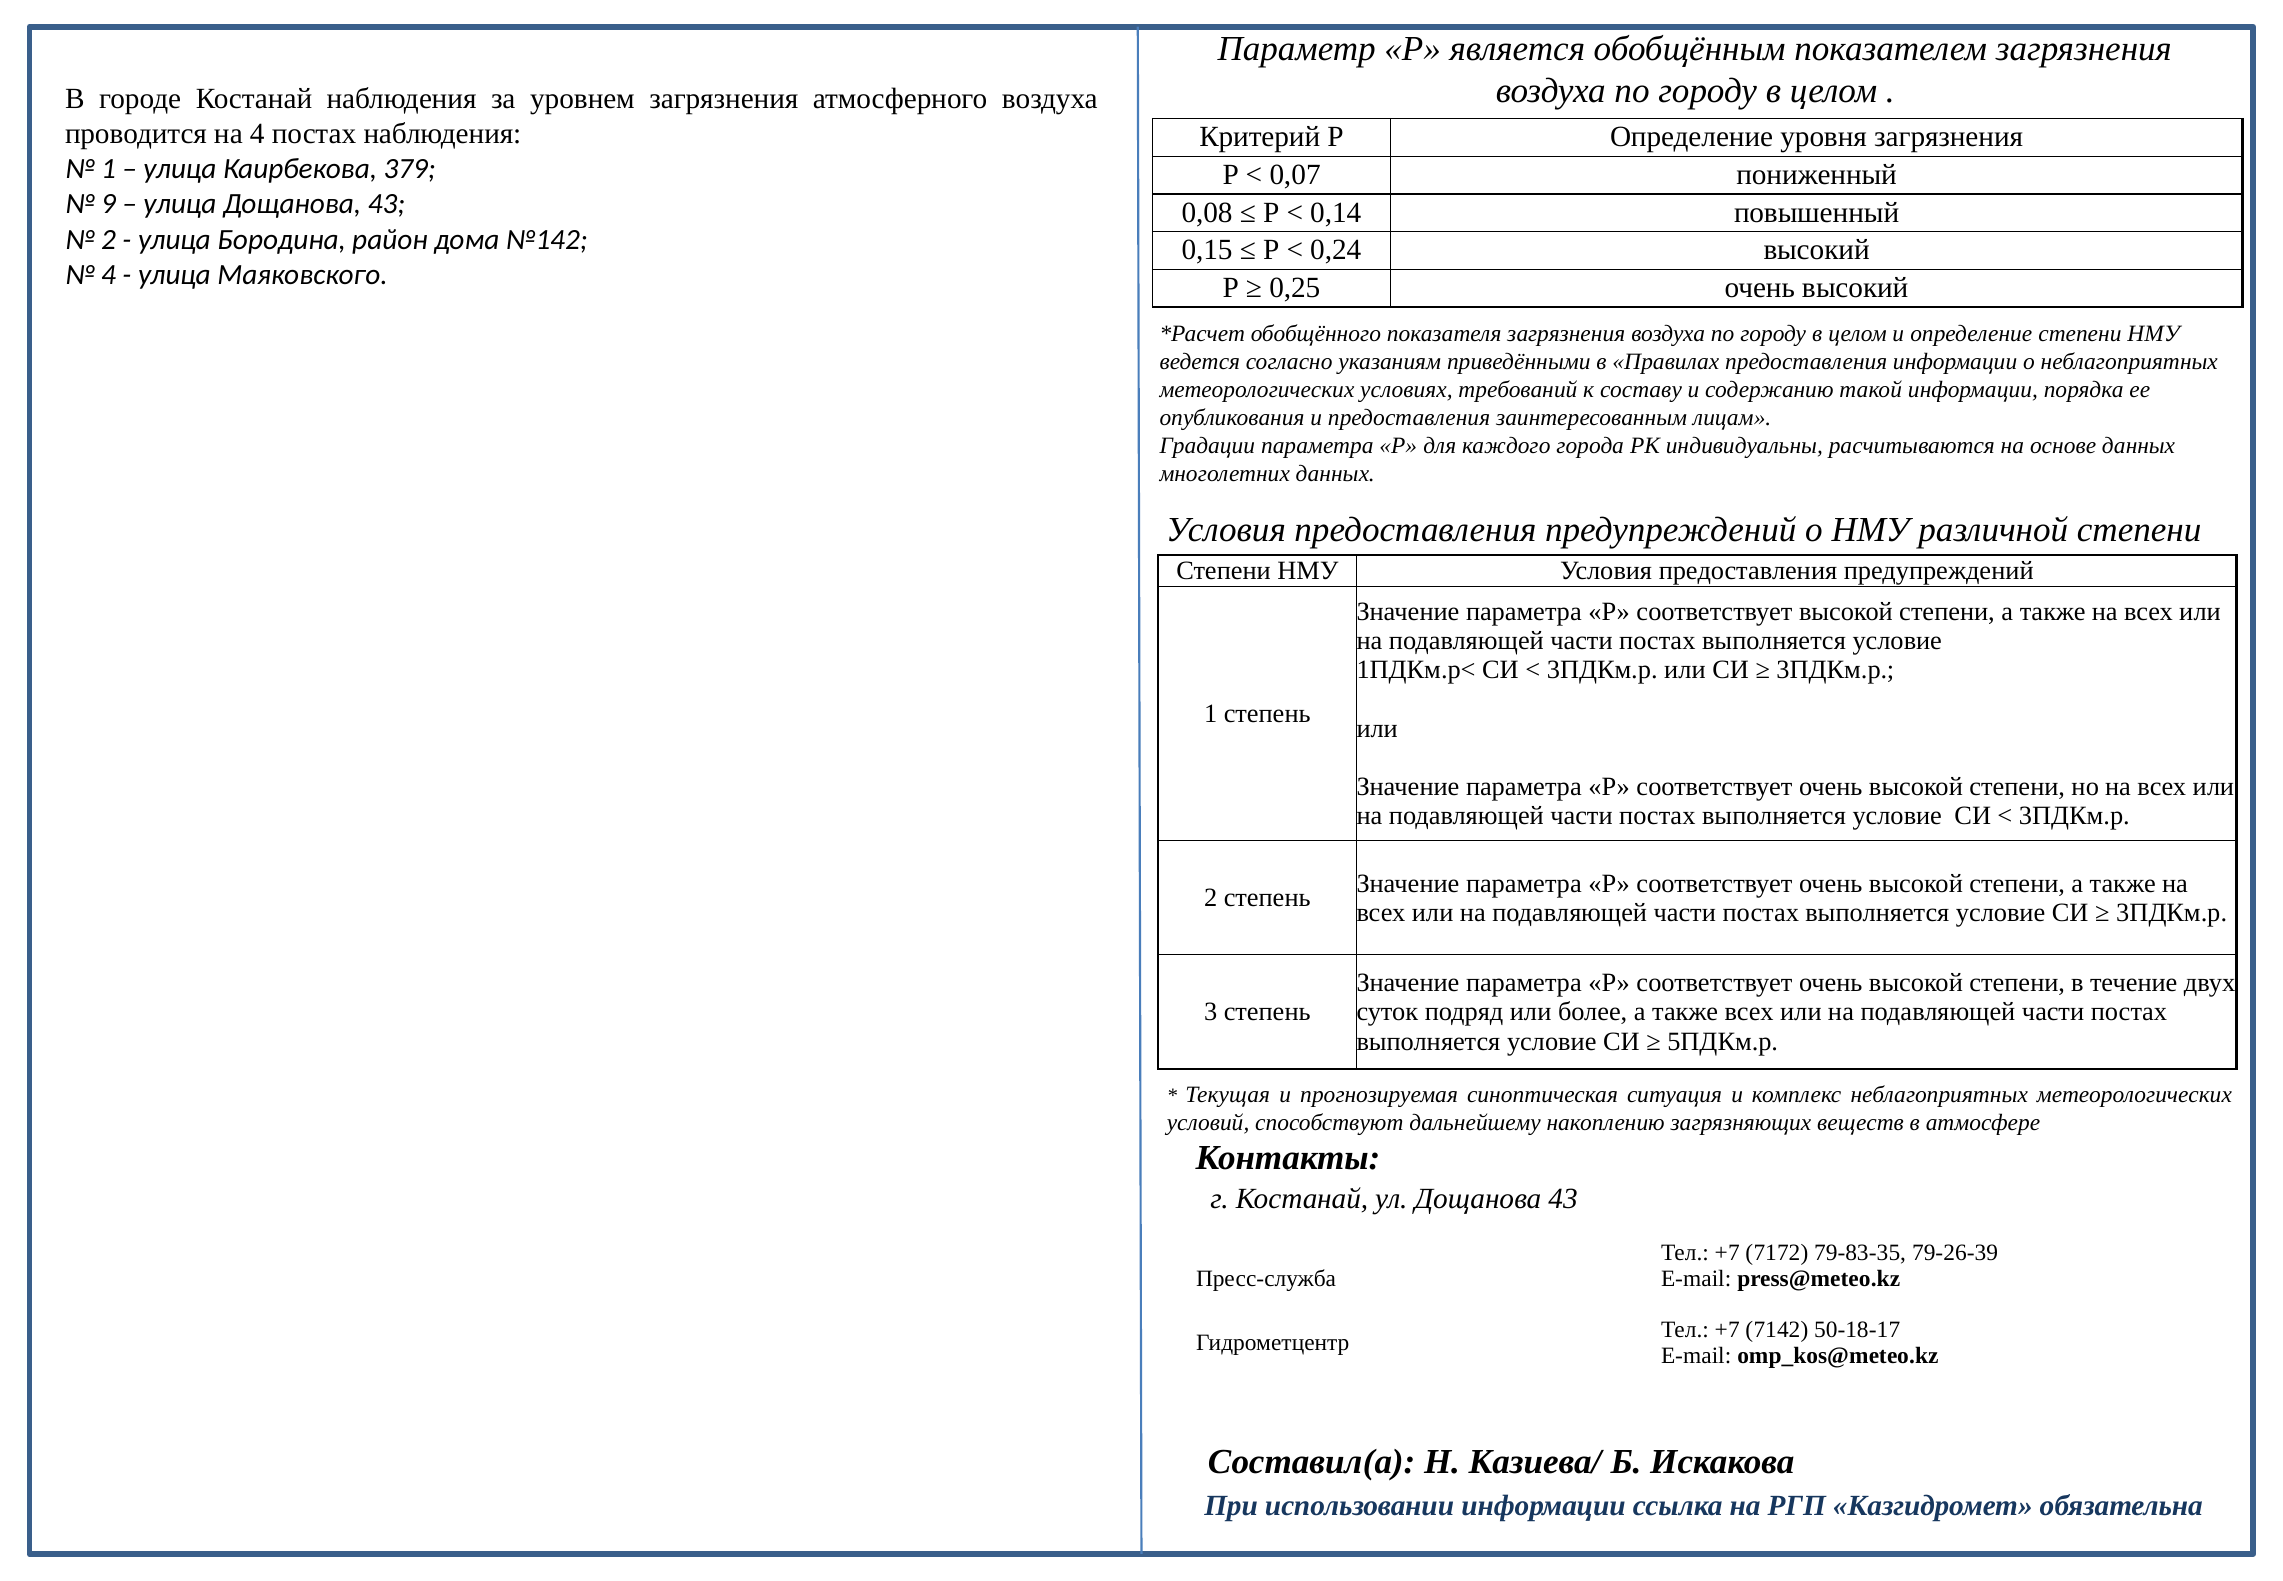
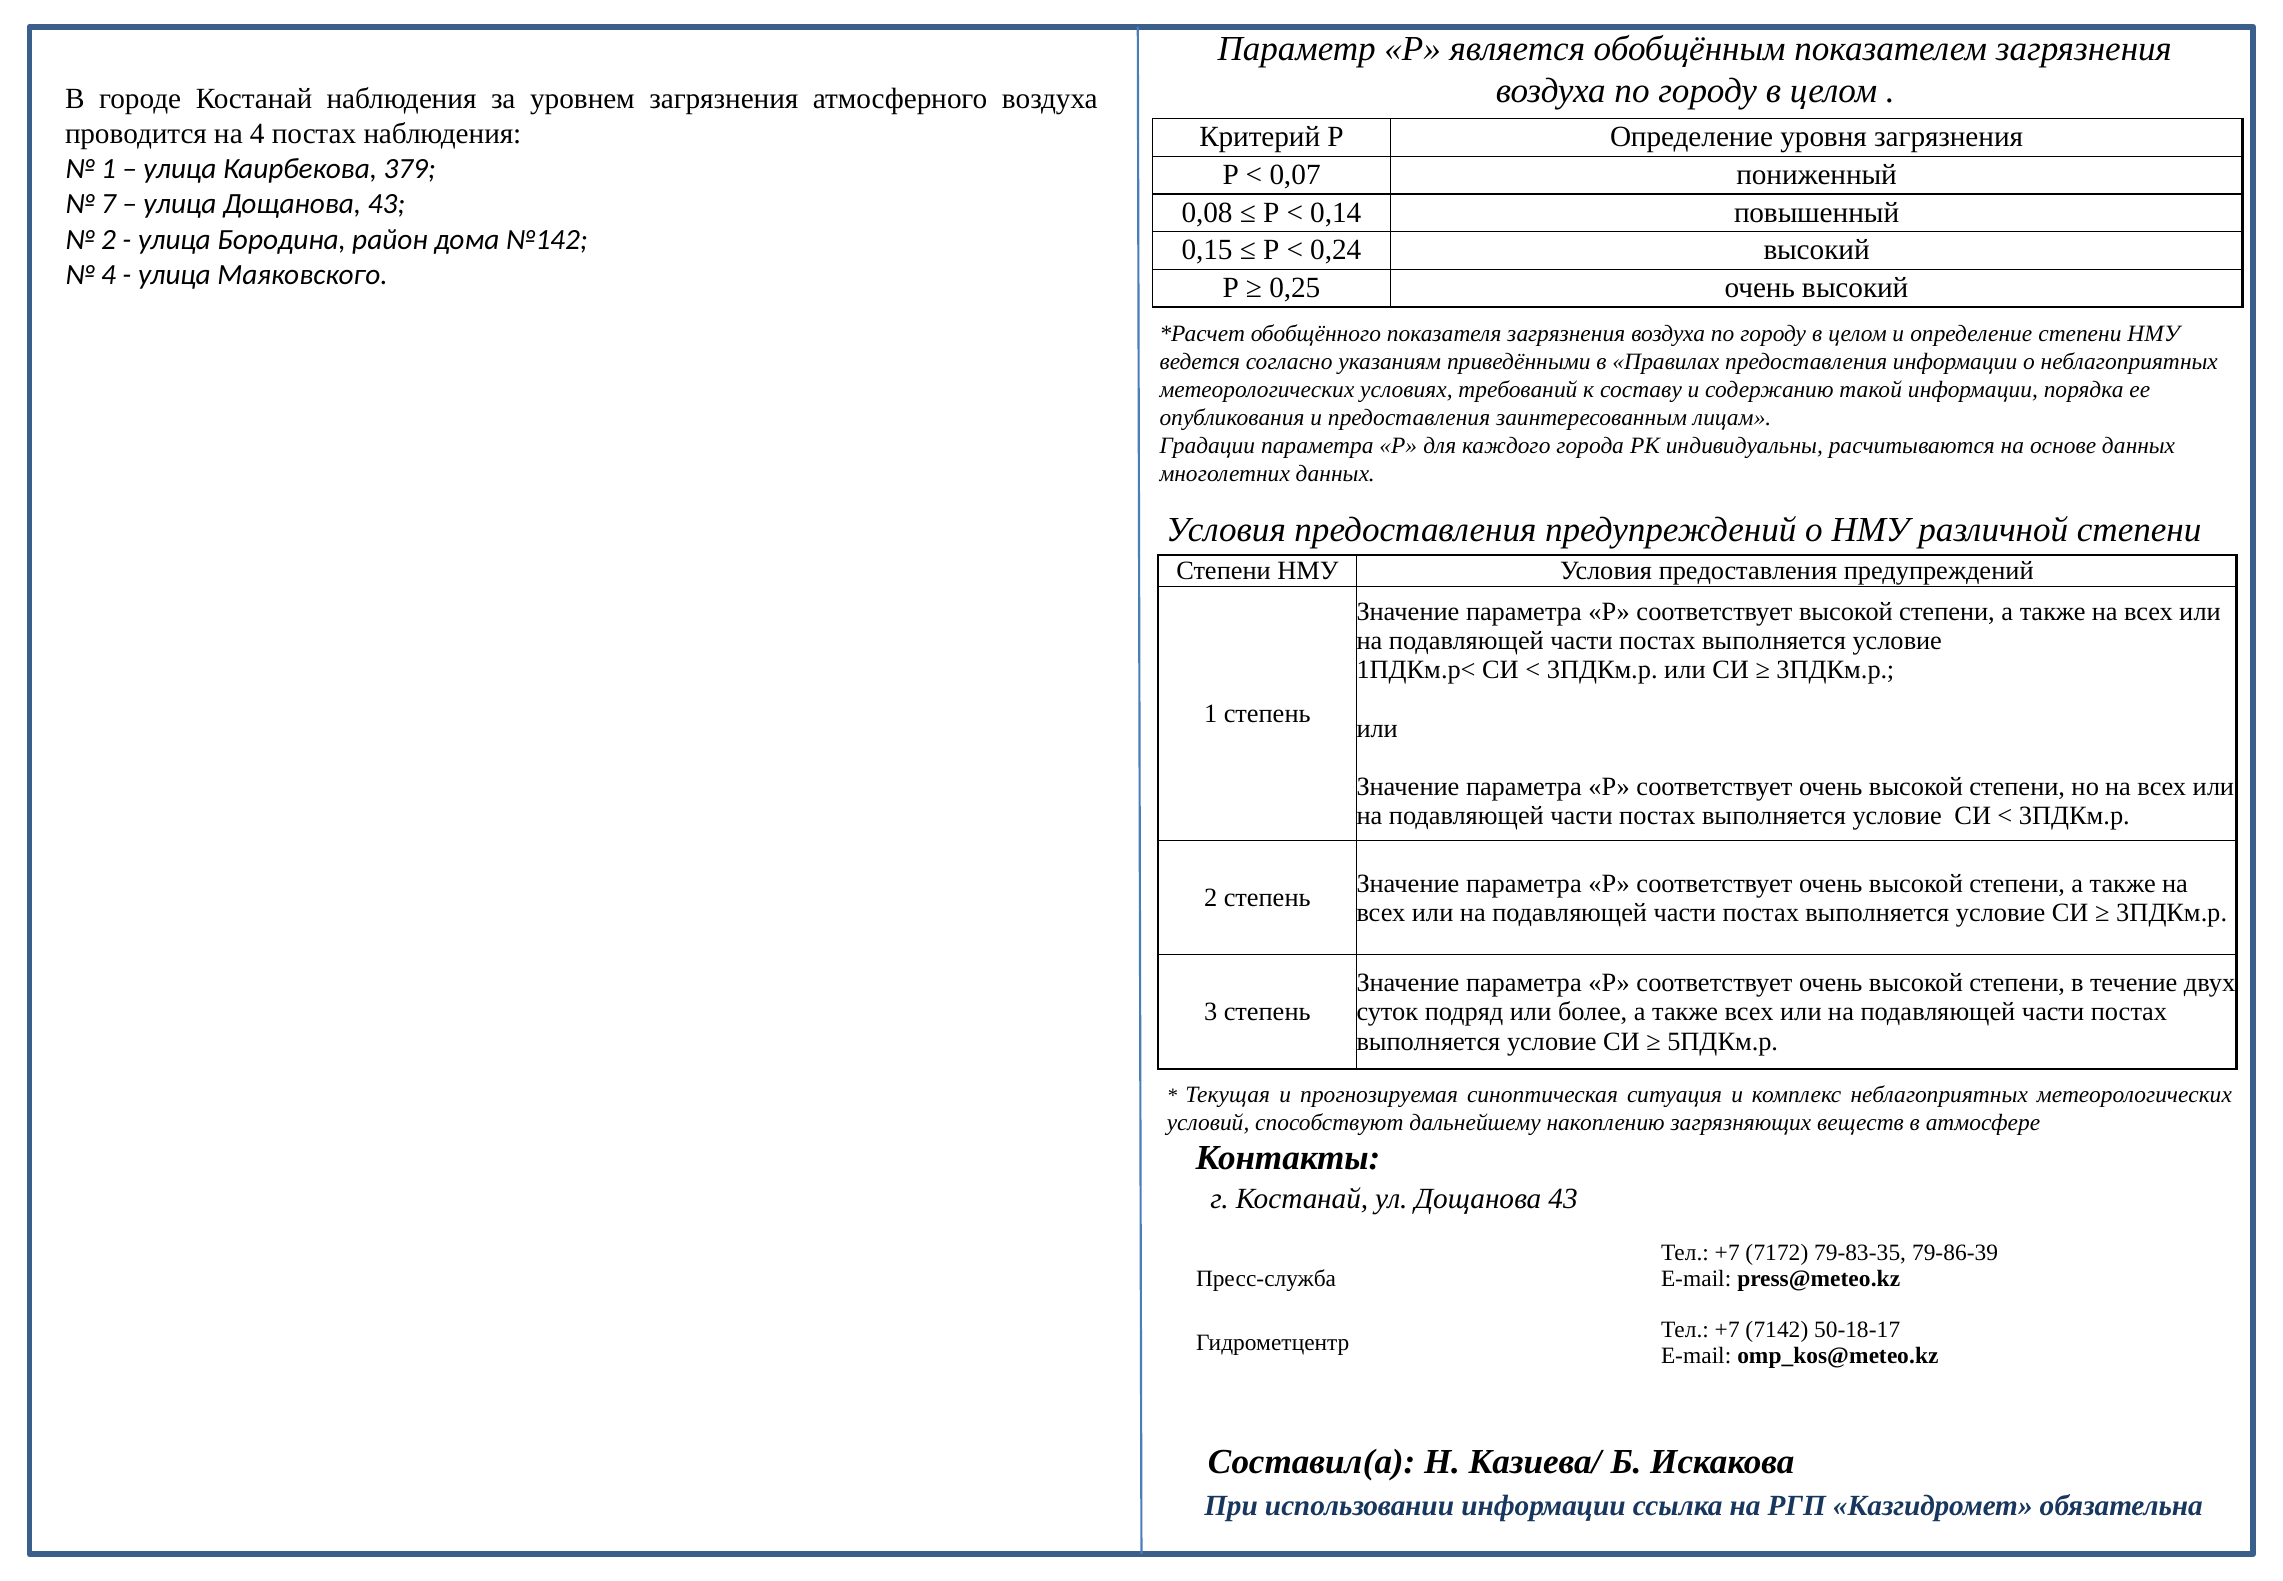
9: 9 -> 7 (109, 204)
79-26-39: 79-26-39 -> 79-86-39 (1955, 1252)
